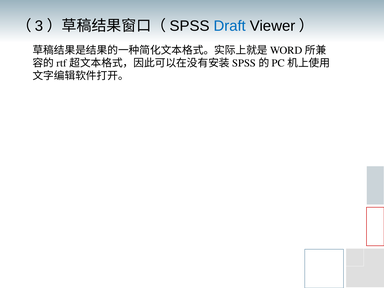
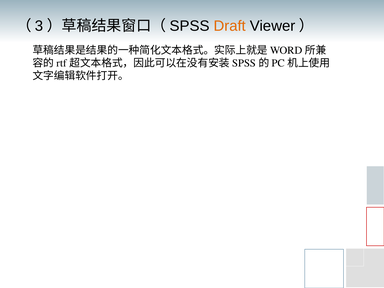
Draft colour: blue -> orange (230, 26)
